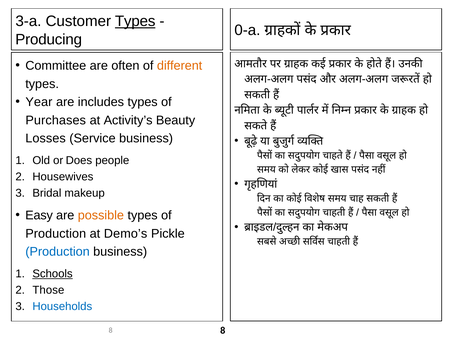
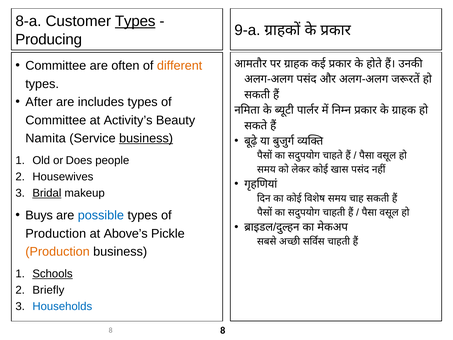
3-a: 3-a -> 8-a (28, 21)
0-a: 0-a -> 9-a (247, 30)
Year: Year -> After (39, 102)
Purchases: Purchases -> Committee (56, 120)
Losses: Losses -> Namita (46, 138)
business underline: none -> present (146, 138)
Bridal underline: none -> present (47, 193)
Easy: Easy -> Buys (39, 215)
possible colour: orange -> blue (101, 215)
Demo’s: Demo’s -> Above’s (126, 233)
Production colour: blue -> orange (58, 252)
Those: Those -> Briefly (48, 290)
